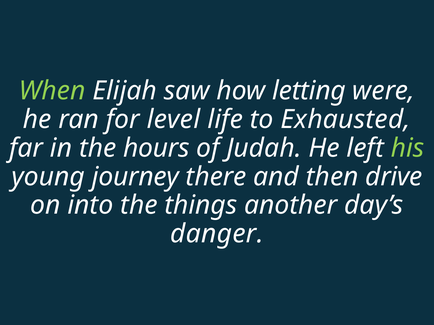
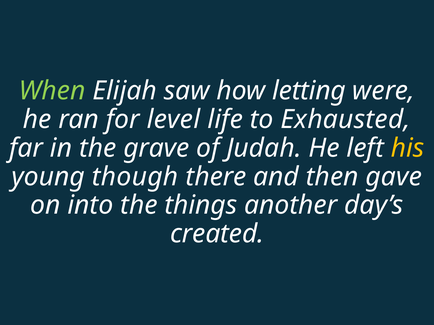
hours: hours -> grave (156, 148)
his colour: light green -> yellow (408, 148)
journey: journey -> though (135, 177)
drive: drive -> gave (394, 177)
danger: danger -> created (217, 234)
